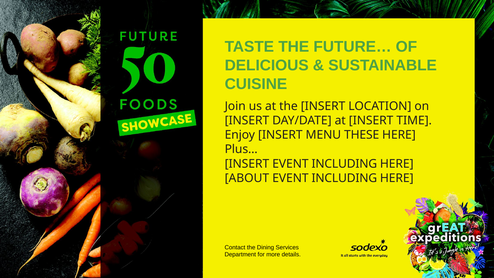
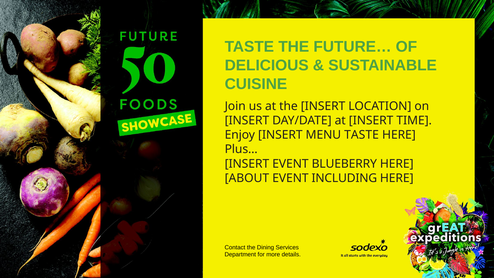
MENU THESE: THESE -> TASTE (362, 135)
INSERT EVENT INCLUDING: INCLUDING -> BLUEBERRY (344, 164)
